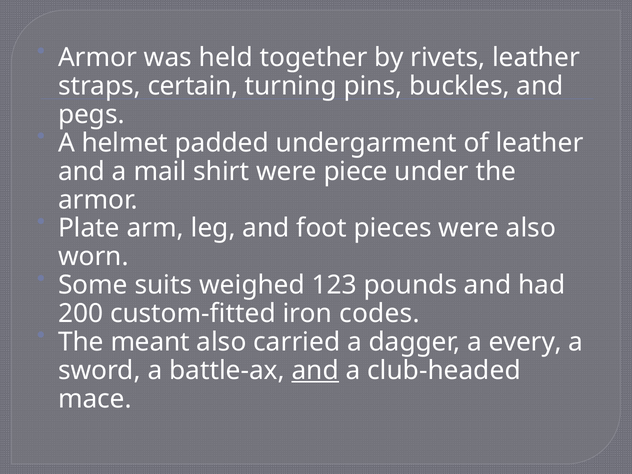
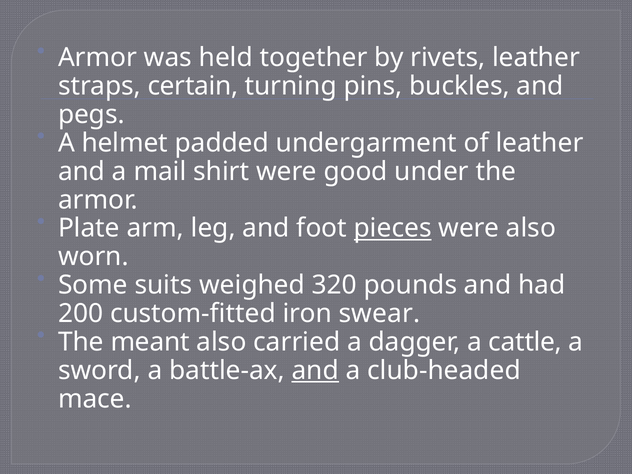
piece: piece -> good (356, 171)
pieces underline: none -> present (393, 228)
123: 123 -> 320 (334, 285)
codes: codes -> swear (380, 314)
every: every -> cattle (525, 342)
